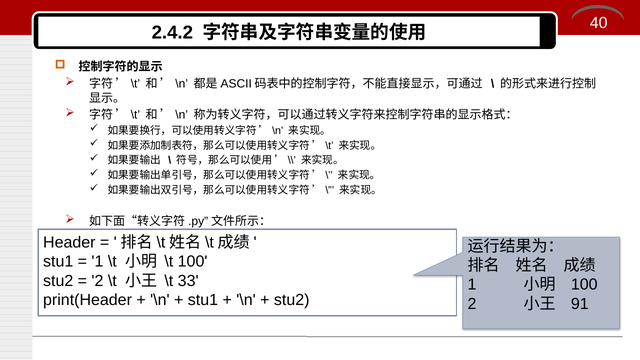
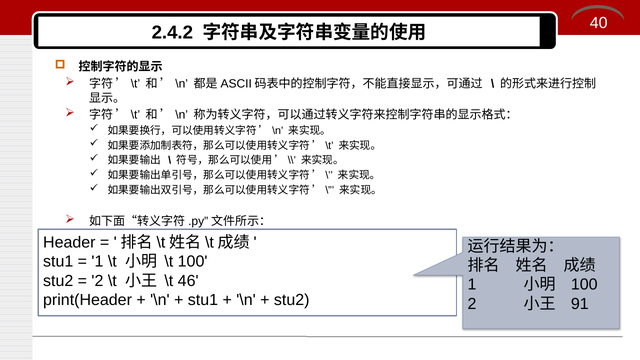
33: 33 -> 46 (188, 281)
